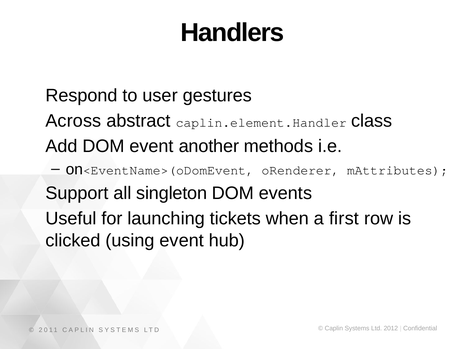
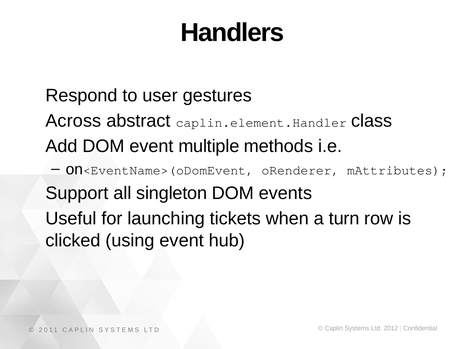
another: another -> multiple (209, 146)
first: first -> turn (344, 219)
